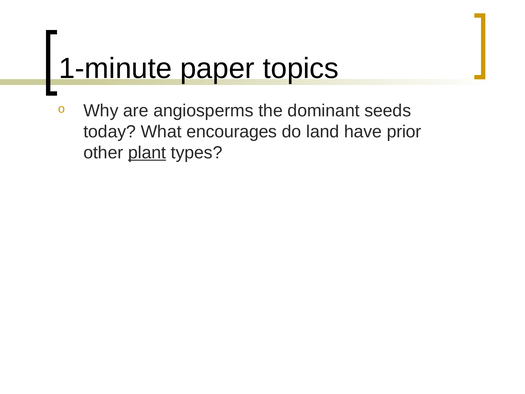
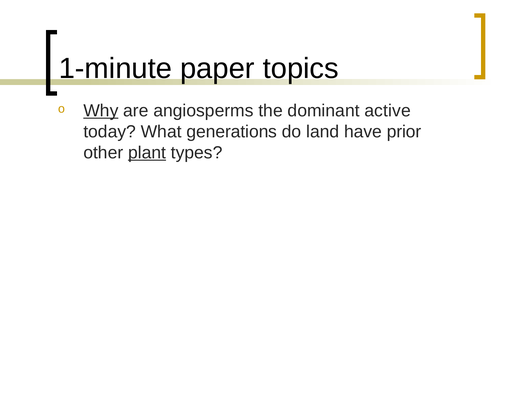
Why underline: none -> present (101, 111)
seeds: seeds -> active (388, 111)
encourages: encourages -> generations (232, 132)
